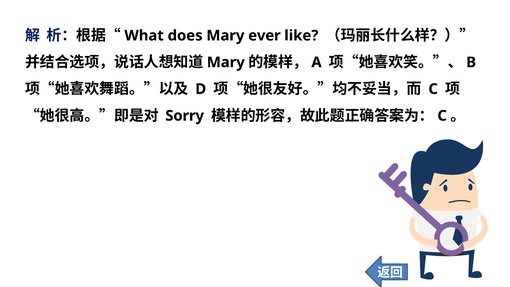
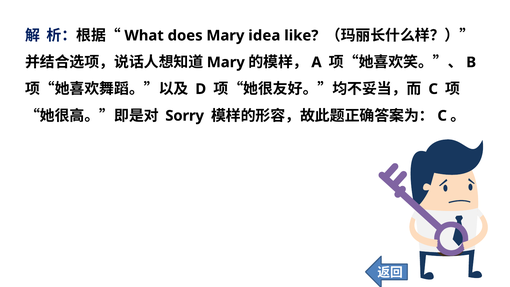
ever: ever -> idea (264, 36)
